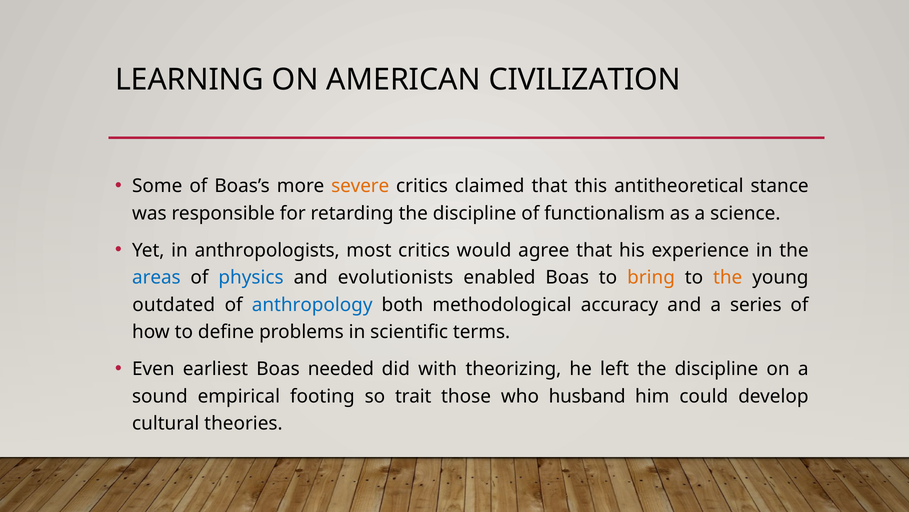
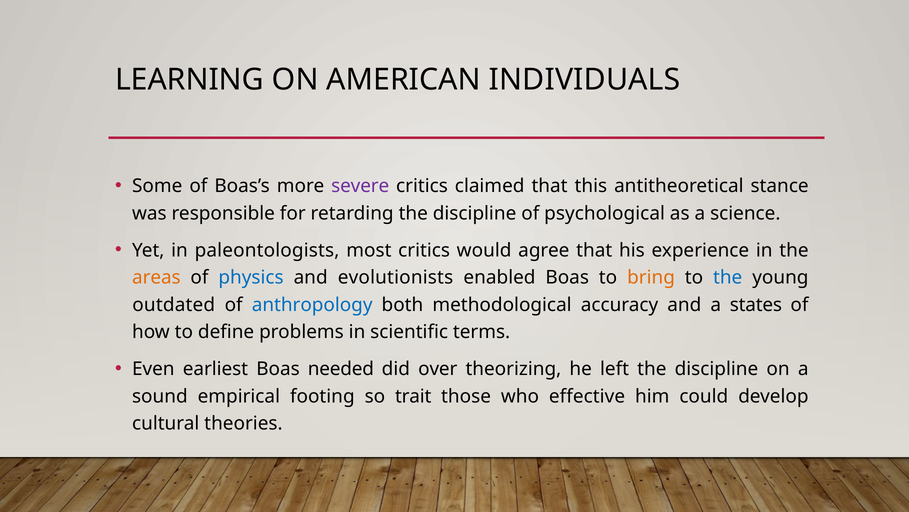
CIVILIZATION: CIVILIZATION -> INDIVIDUALS (585, 80)
severe colour: orange -> purple (360, 186)
functionalism: functionalism -> psychological (605, 213)
anthropologists: anthropologists -> paleontologists (267, 250)
areas colour: blue -> orange (156, 277)
the colour: orange -> blue (728, 277)
series: series -> states (756, 304)
with: with -> over (438, 368)
husband: husband -> effective (587, 396)
